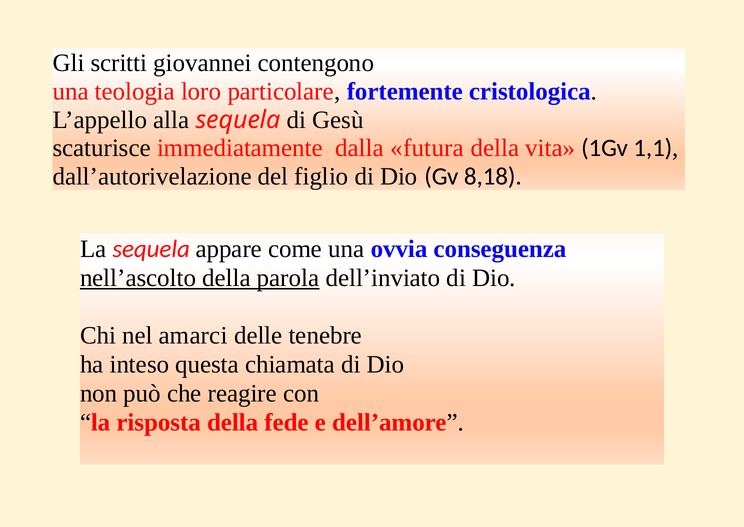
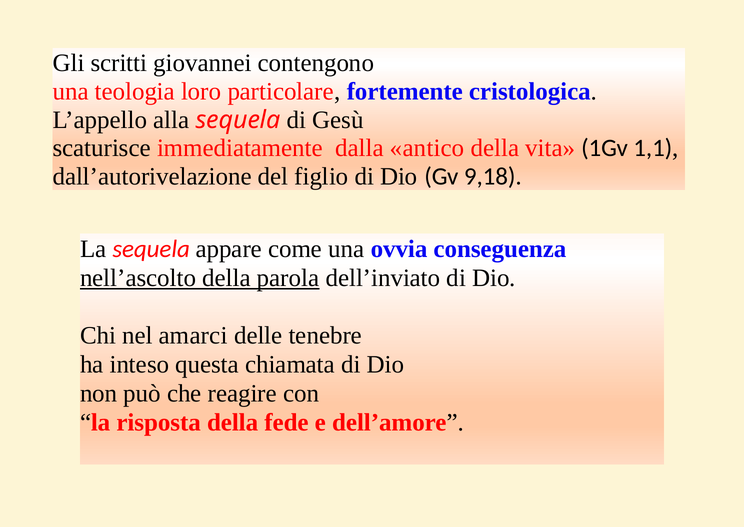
futura: futura -> antico (427, 148)
8,18: 8,18 -> 9,18 (493, 177)
